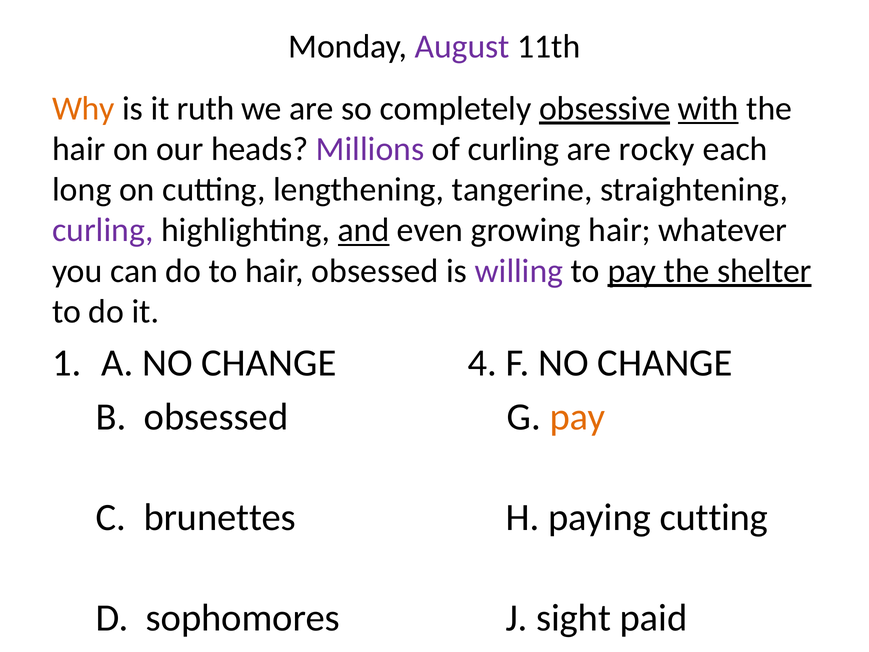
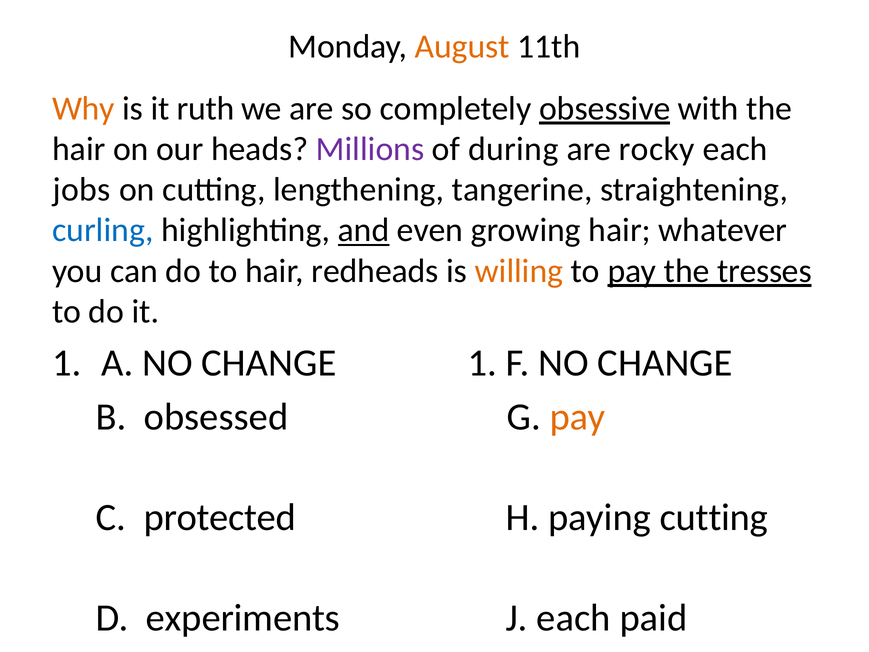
August colour: purple -> orange (462, 46)
with underline: present -> none (708, 109)
of curling: curling -> during (513, 149)
long: long -> jobs (82, 190)
curling colour: purple -> blue (103, 230)
hair obsessed: obsessed -> redheads (375, 271)
willing colour: purple -> orange (519, 271)
shelter: shelter -> tresses (764, 271)
CHANGE 4: 4 -> 1 (482, 363)
brunettes: brunettes -> protected (220, 517)
sophomores: sophomores -> experiments (243, 618)
J sight: sight -> each (574, 618)
